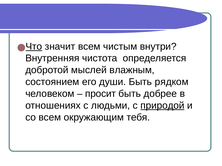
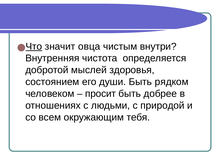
значит всем: всем -> овца (89, 47)
влажным: влажным -> здоровья (132, 70)
природой underline: present -> none (162, 106)
